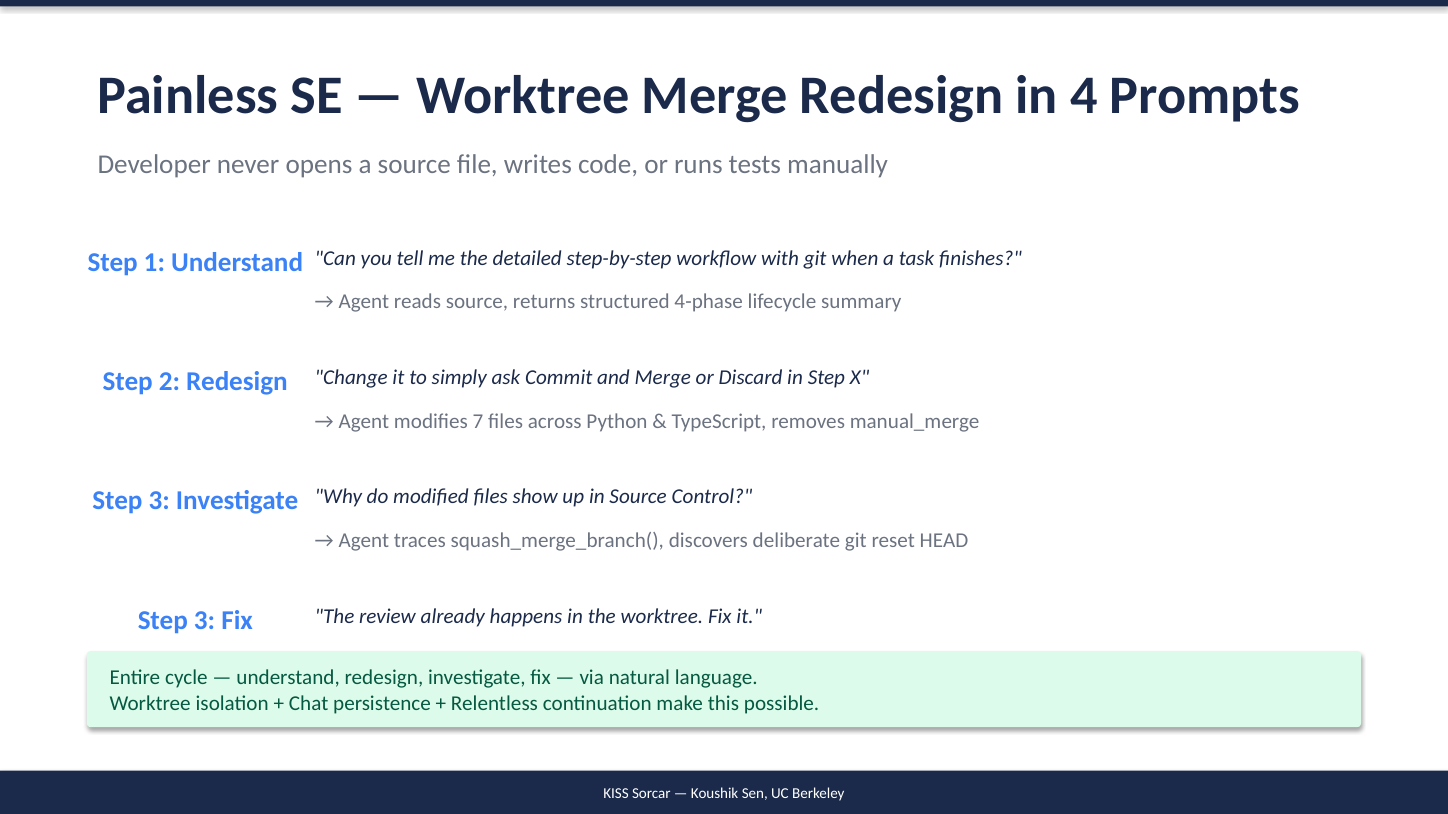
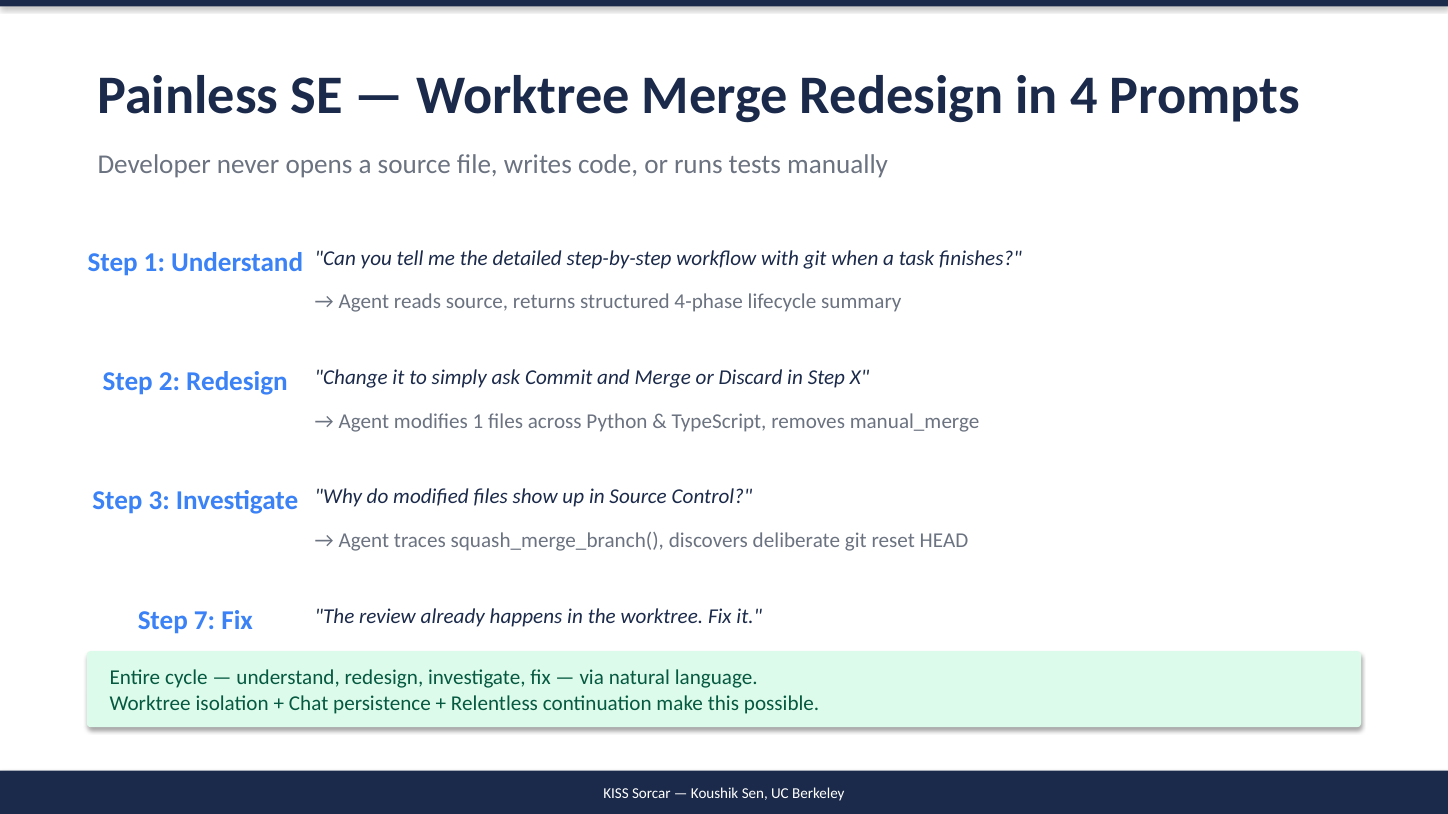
modifies 7: 7 -> 1 (478, 421)
3: 3 -> 7 (205, 621)
